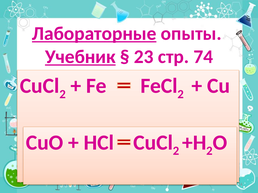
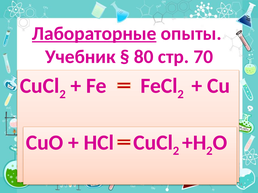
Учебник underline: present -> none (80, 57)
23: 23 -> 80 (144, 57)
74: 74 -> 70 (203, 57)
